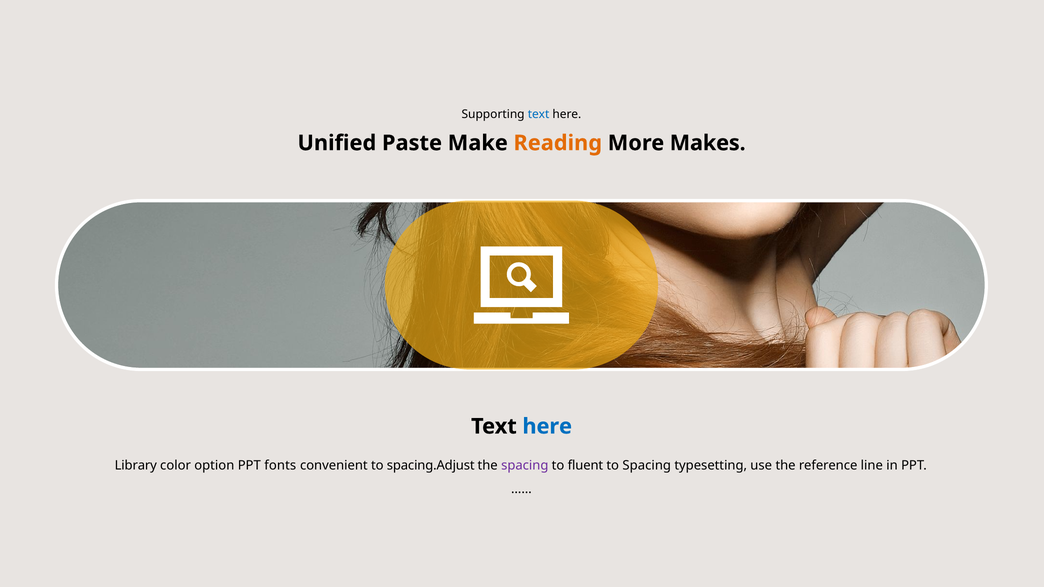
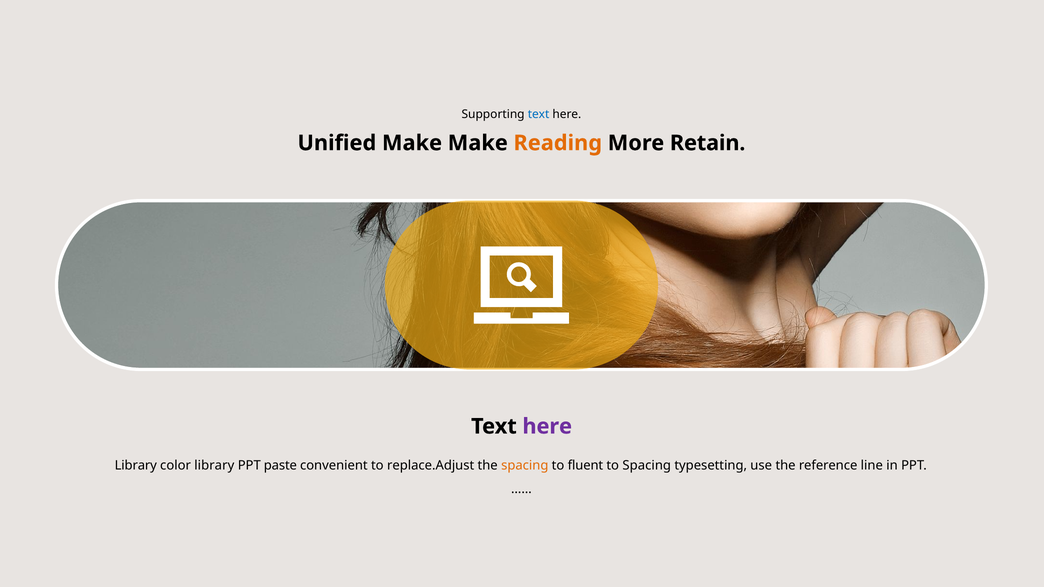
Unified Paste: Paste -> Make (412, 143)
Makes: Makes -> Retain (708, 143)
here colour: blue -> purple (547, 427)
color option: option -> library (214, 466)
fonts: fonts -> paste (280, 466)
spacing.Adjust: spacing.Adjust -> replace.Adjust (431, 466)
spacing colour: purple -> orange (525, 466)
